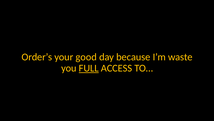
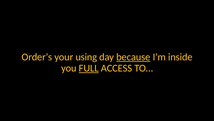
good: good -> using (86, 57)
because underline: none -> present (133, 57)
waste: waste -> inside (180, 57)
